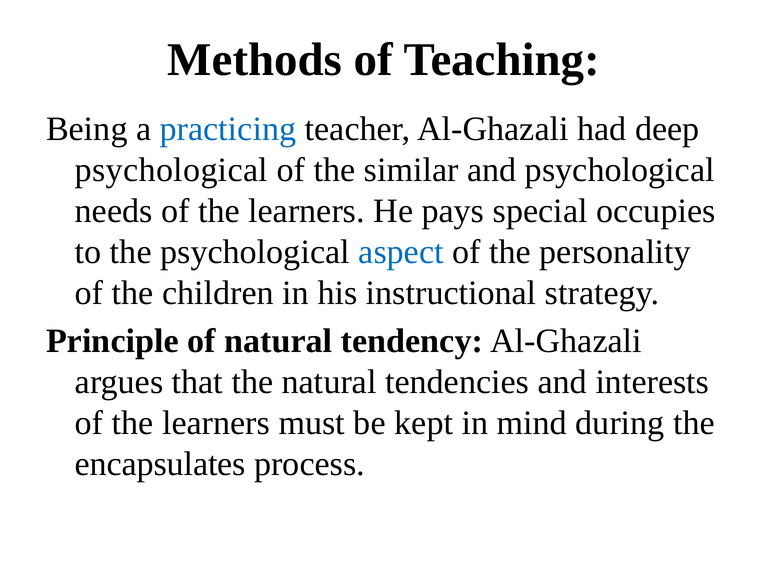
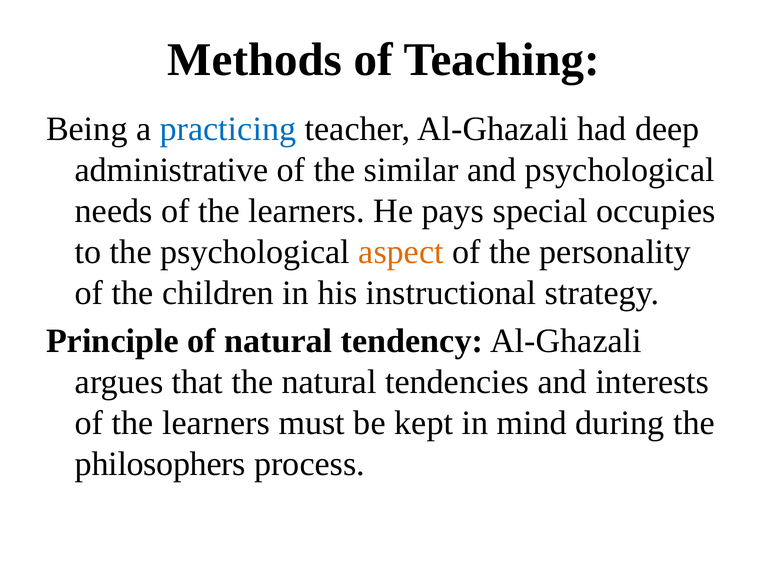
psychological: psychological -> administrative (172, 170)
aspect colour: blue -> orange (401, 252)
encapsulates: encapsulates -> philosophers (160, 464)
